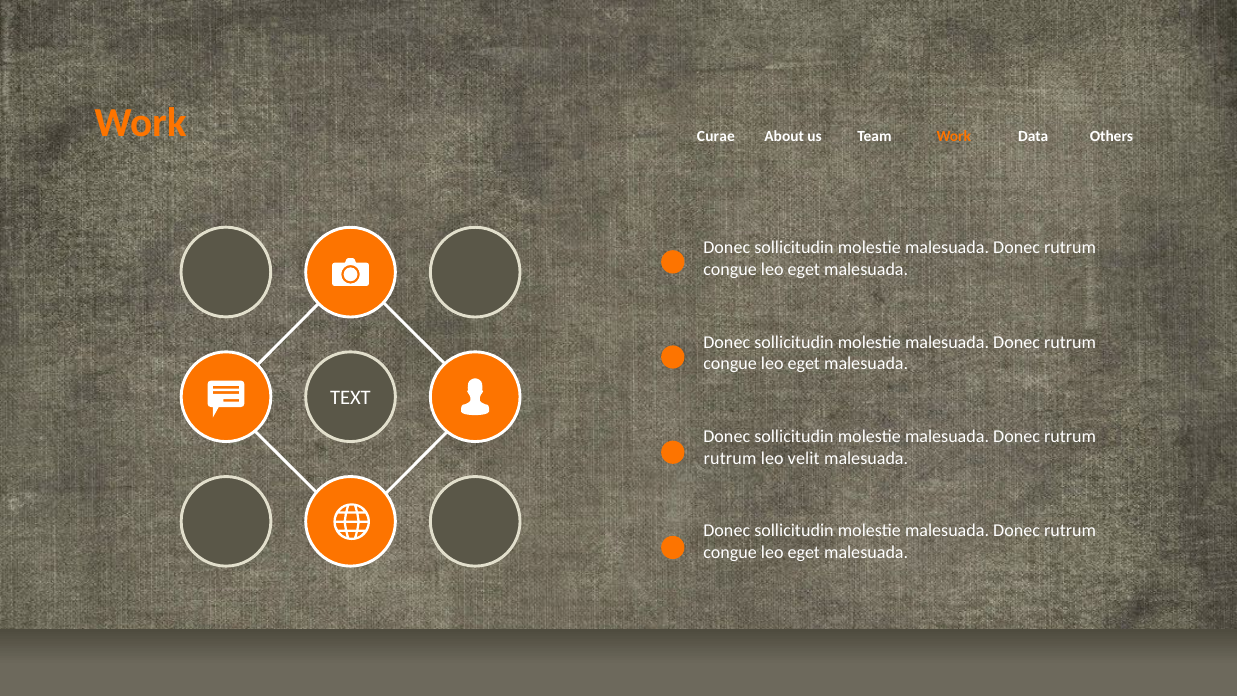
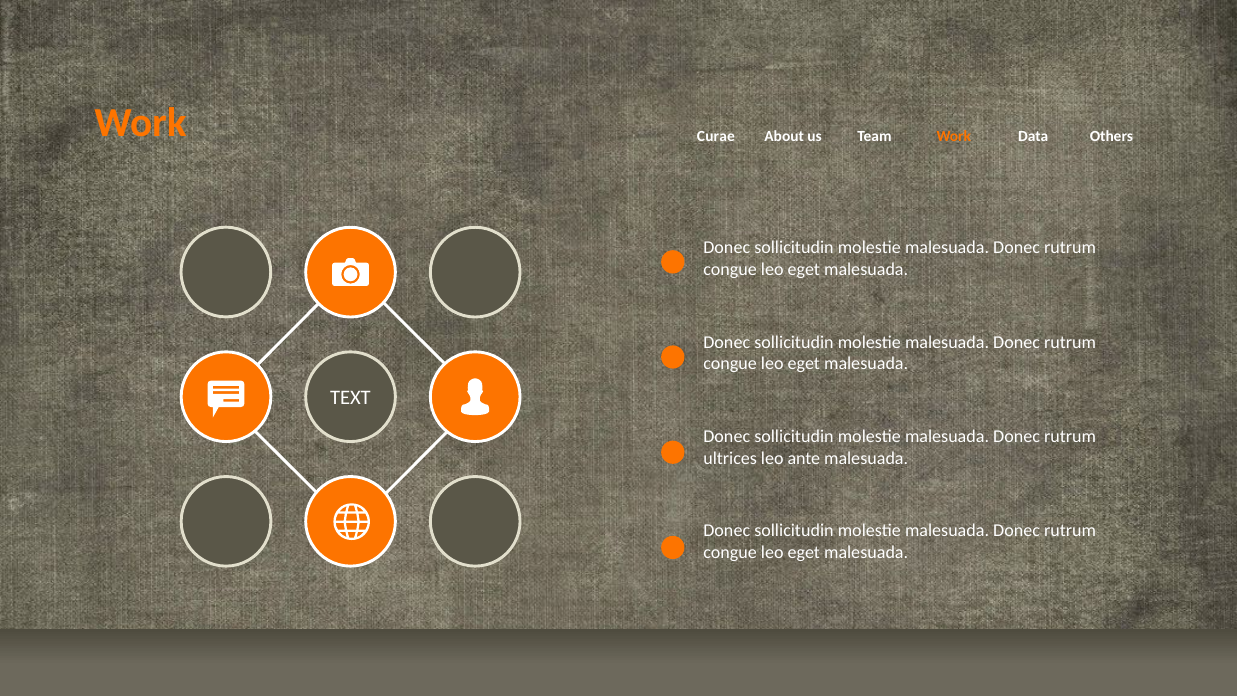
rutrum: rutrum -> ultrices (730, 458)
velit: velit -> ante (804, 458)
